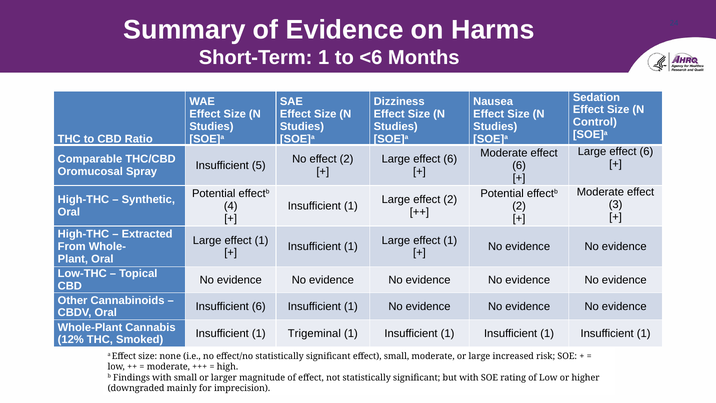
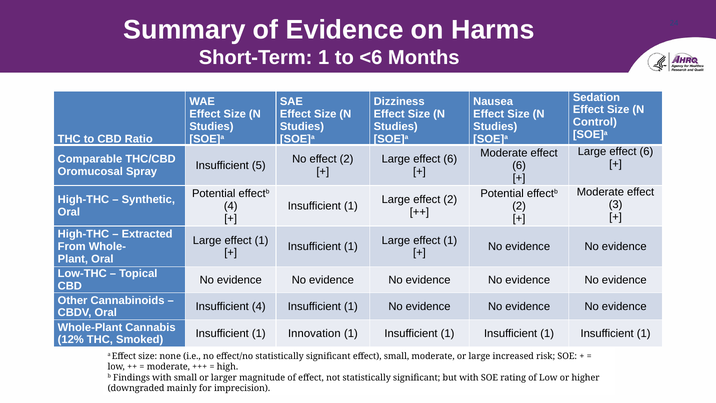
Insufficient 6: 6 -> 4 (259, 306)
Trigeminal: Trigeminal -> Innovation (314, 333)
